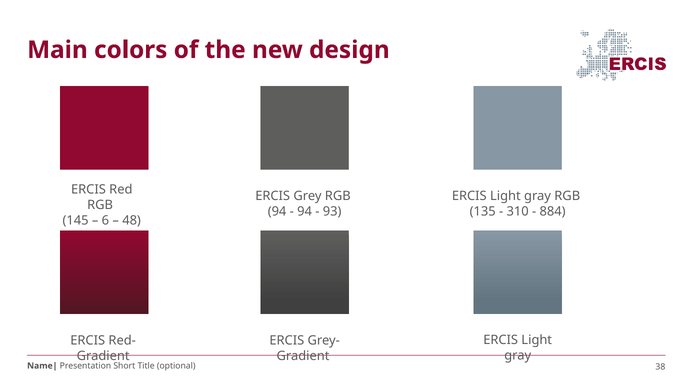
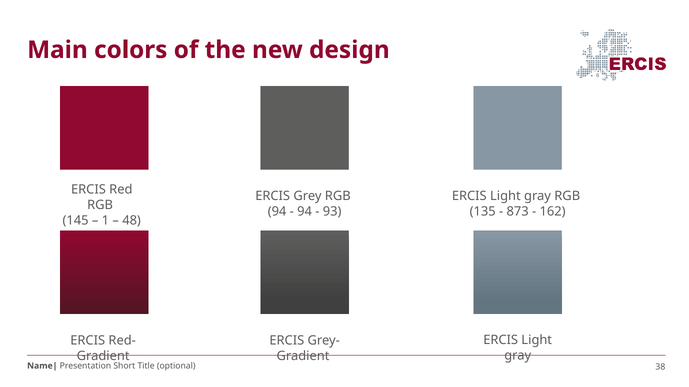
310: 310 -> 873 (518, 212)
884: 884 -> 162 (553, 212)
6: 6 -> 1 (105, 221)
